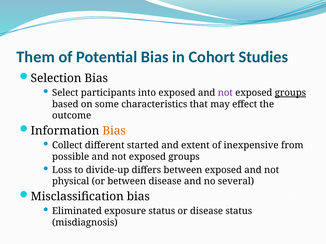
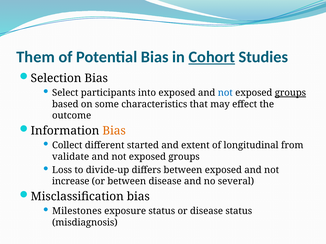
Cohort underline: none -> present (212, 57)
not colour: purple -> blue (225, 93)
inexpensive: inexpensive -> longitudinal (251, 146)
possible: possible -> validate (71, 157)
physical: physical -> increase (71, 182)
Eliminated: Eliminated -> Milestones (77, 211)
